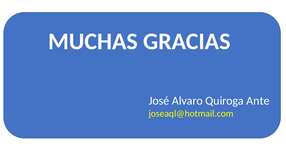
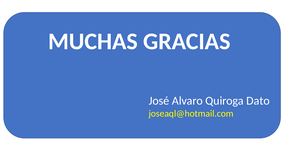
Ante: Ante -> Dato (258, 101)
